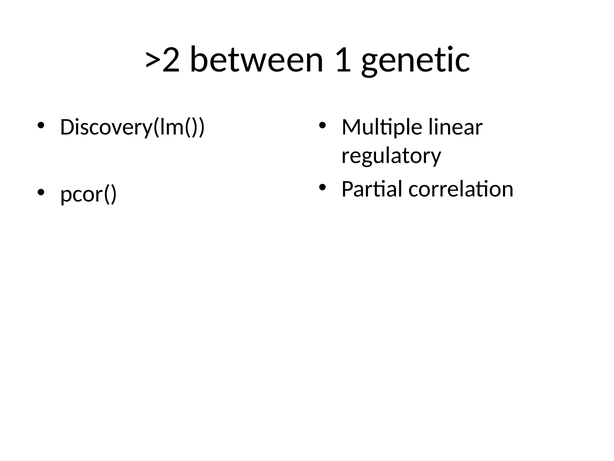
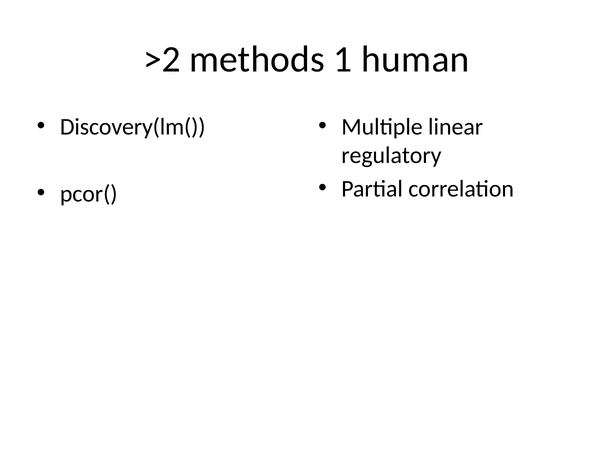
between: between -> methods (257, 59)
genetic: genetic -> human (415, 59)
